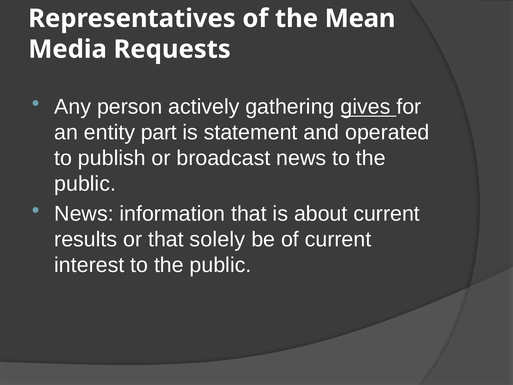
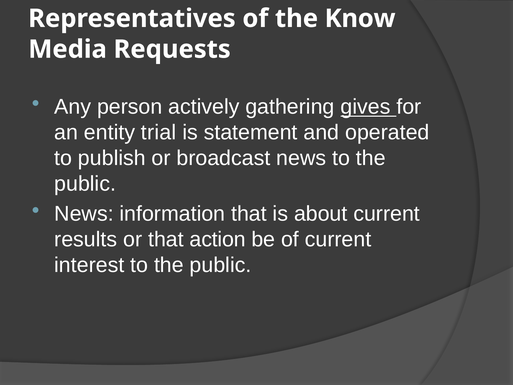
Mean: Mean -> Know (360, 18)
part: part -> trial (159, 132)
solely: solely -> action (218, 239)
